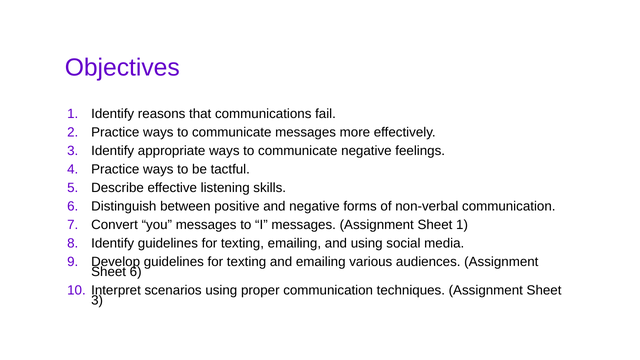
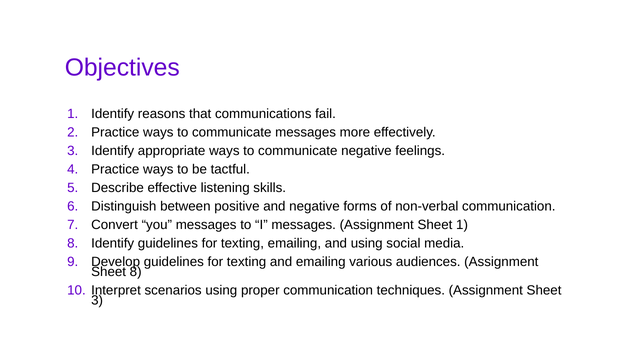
Sheet 6: 6 -> 8 (136, 272)
